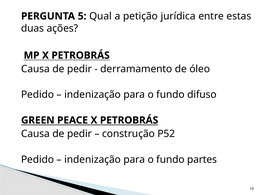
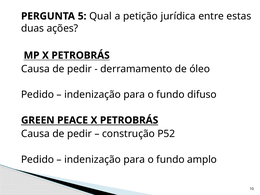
partes: partes -> amplo (202, 159)
